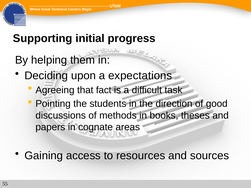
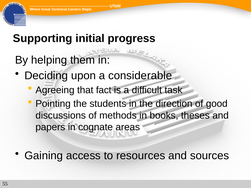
expectations: expectations -> considerable (140, 76)
